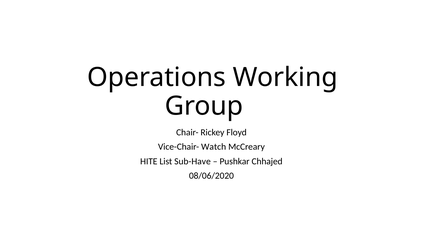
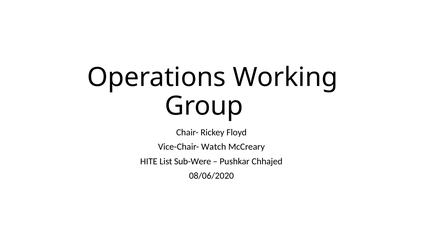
Sub-Have: Sub-Have -> Sub-Were (193, 161)
